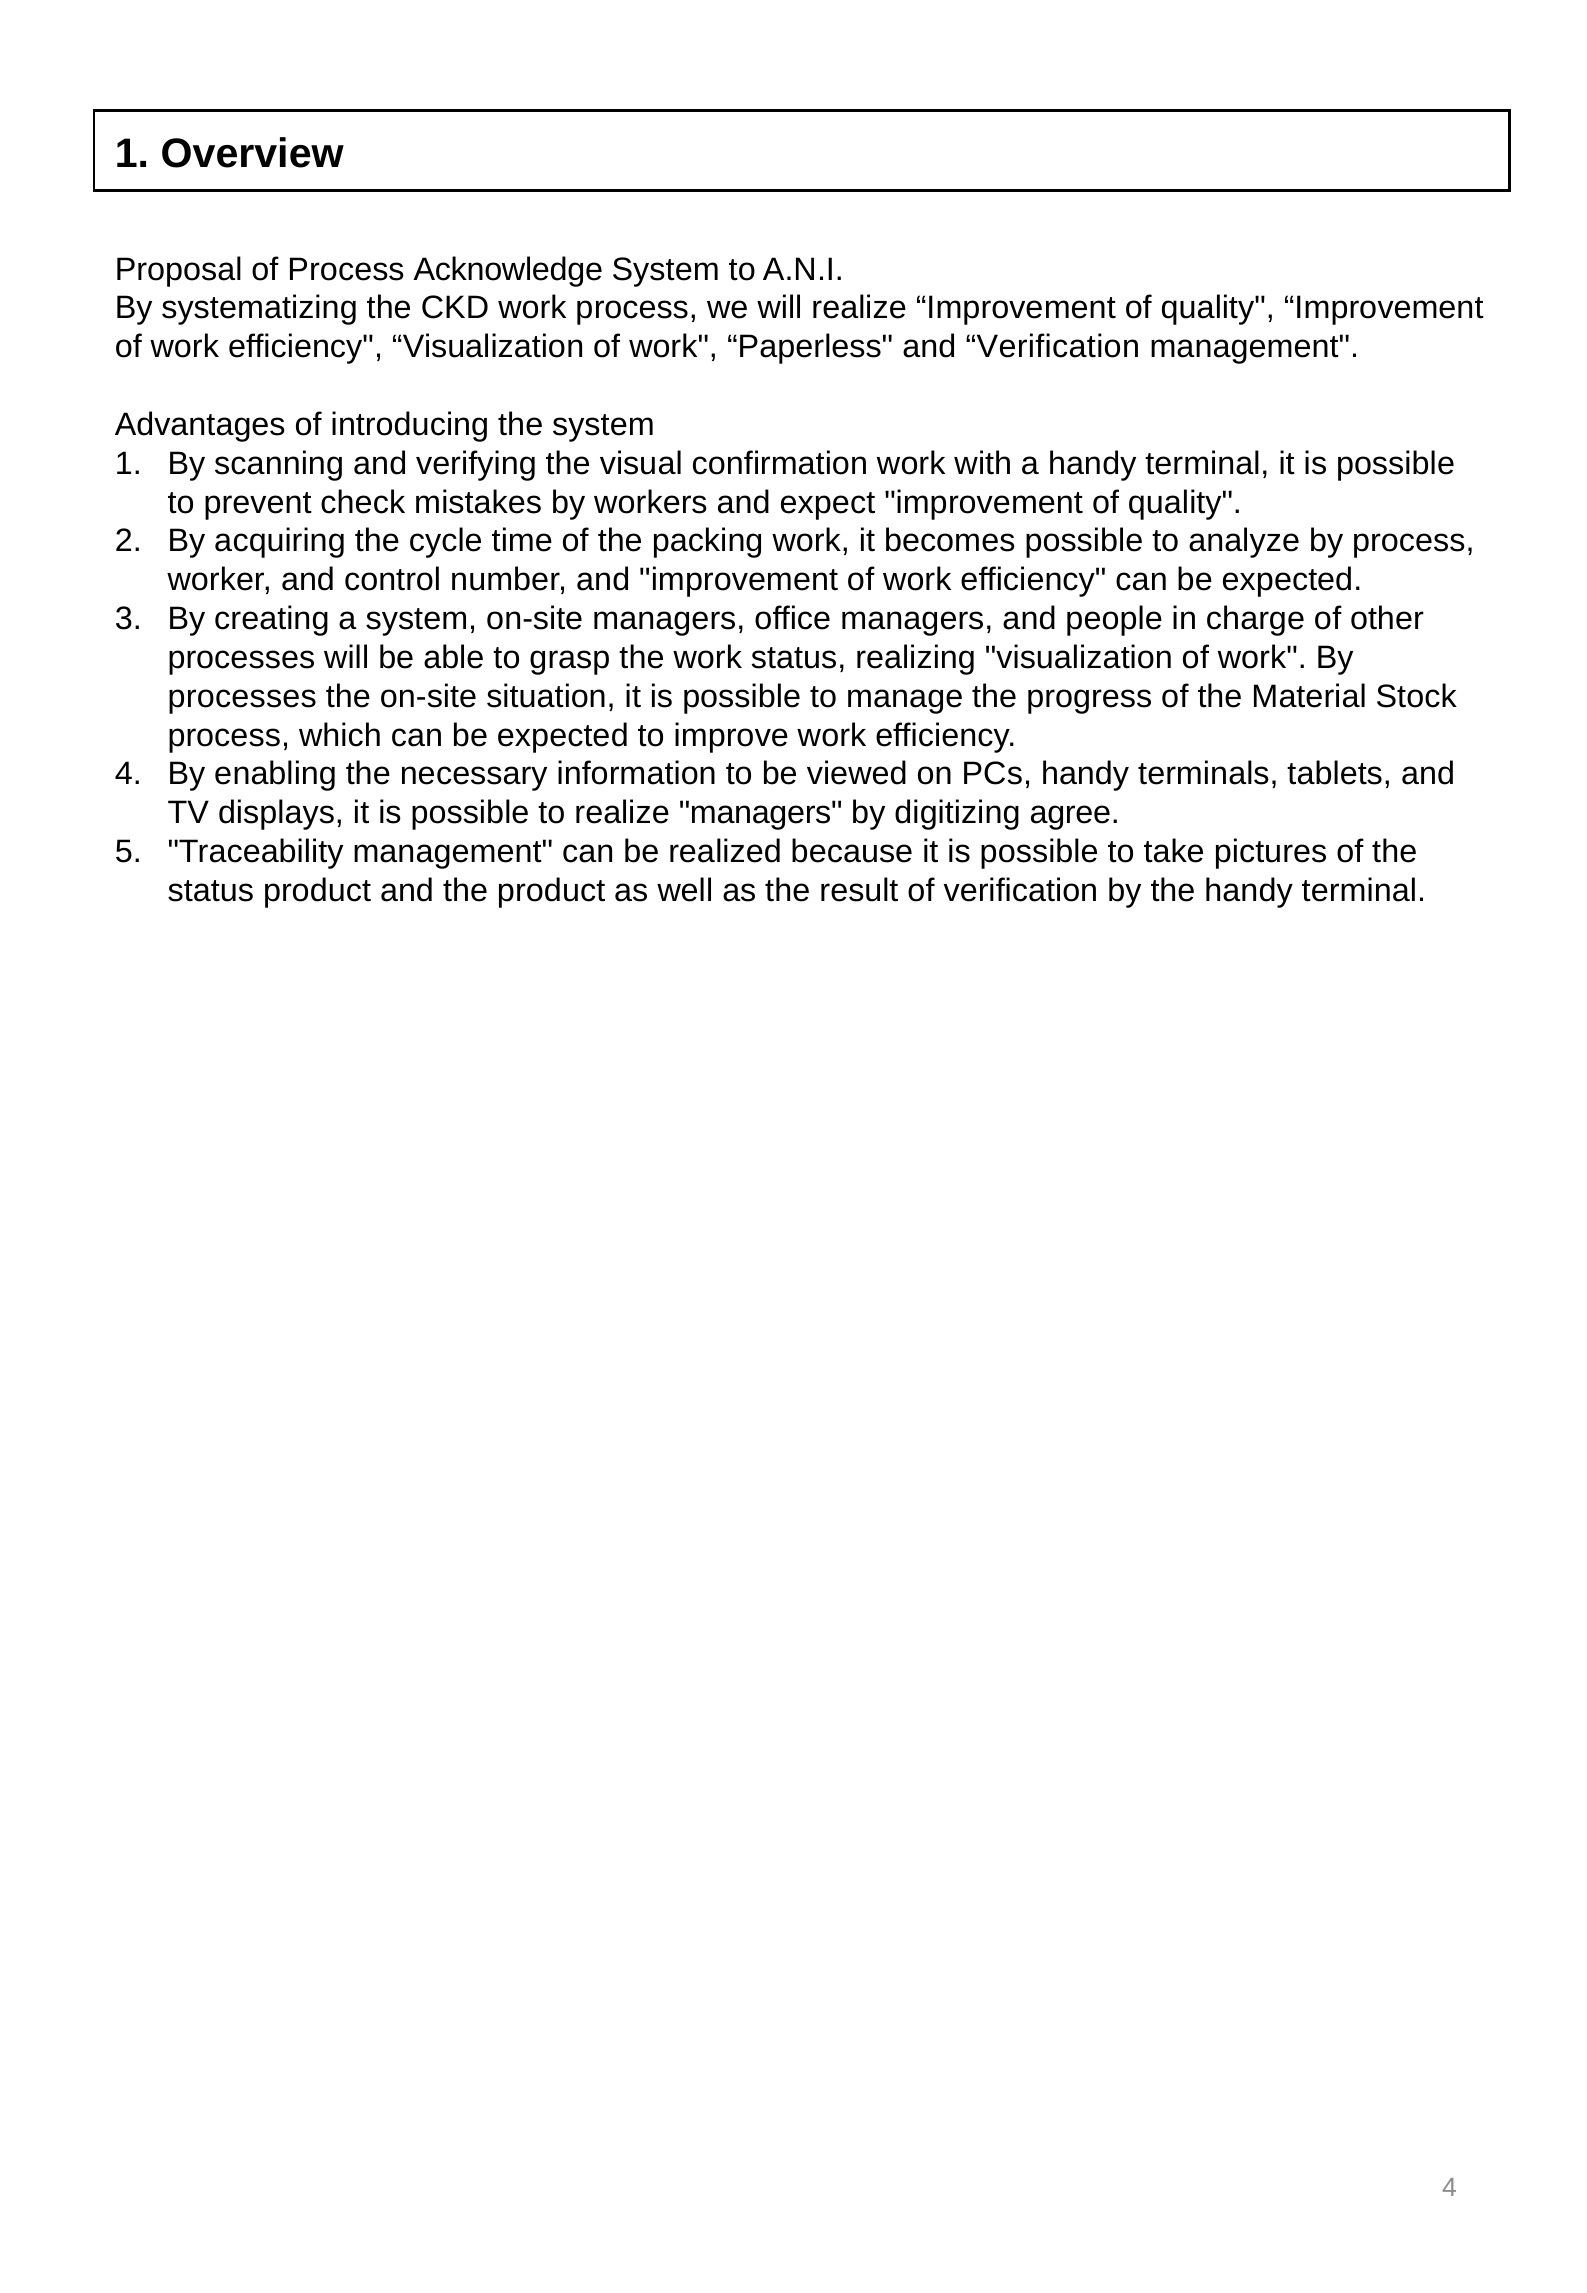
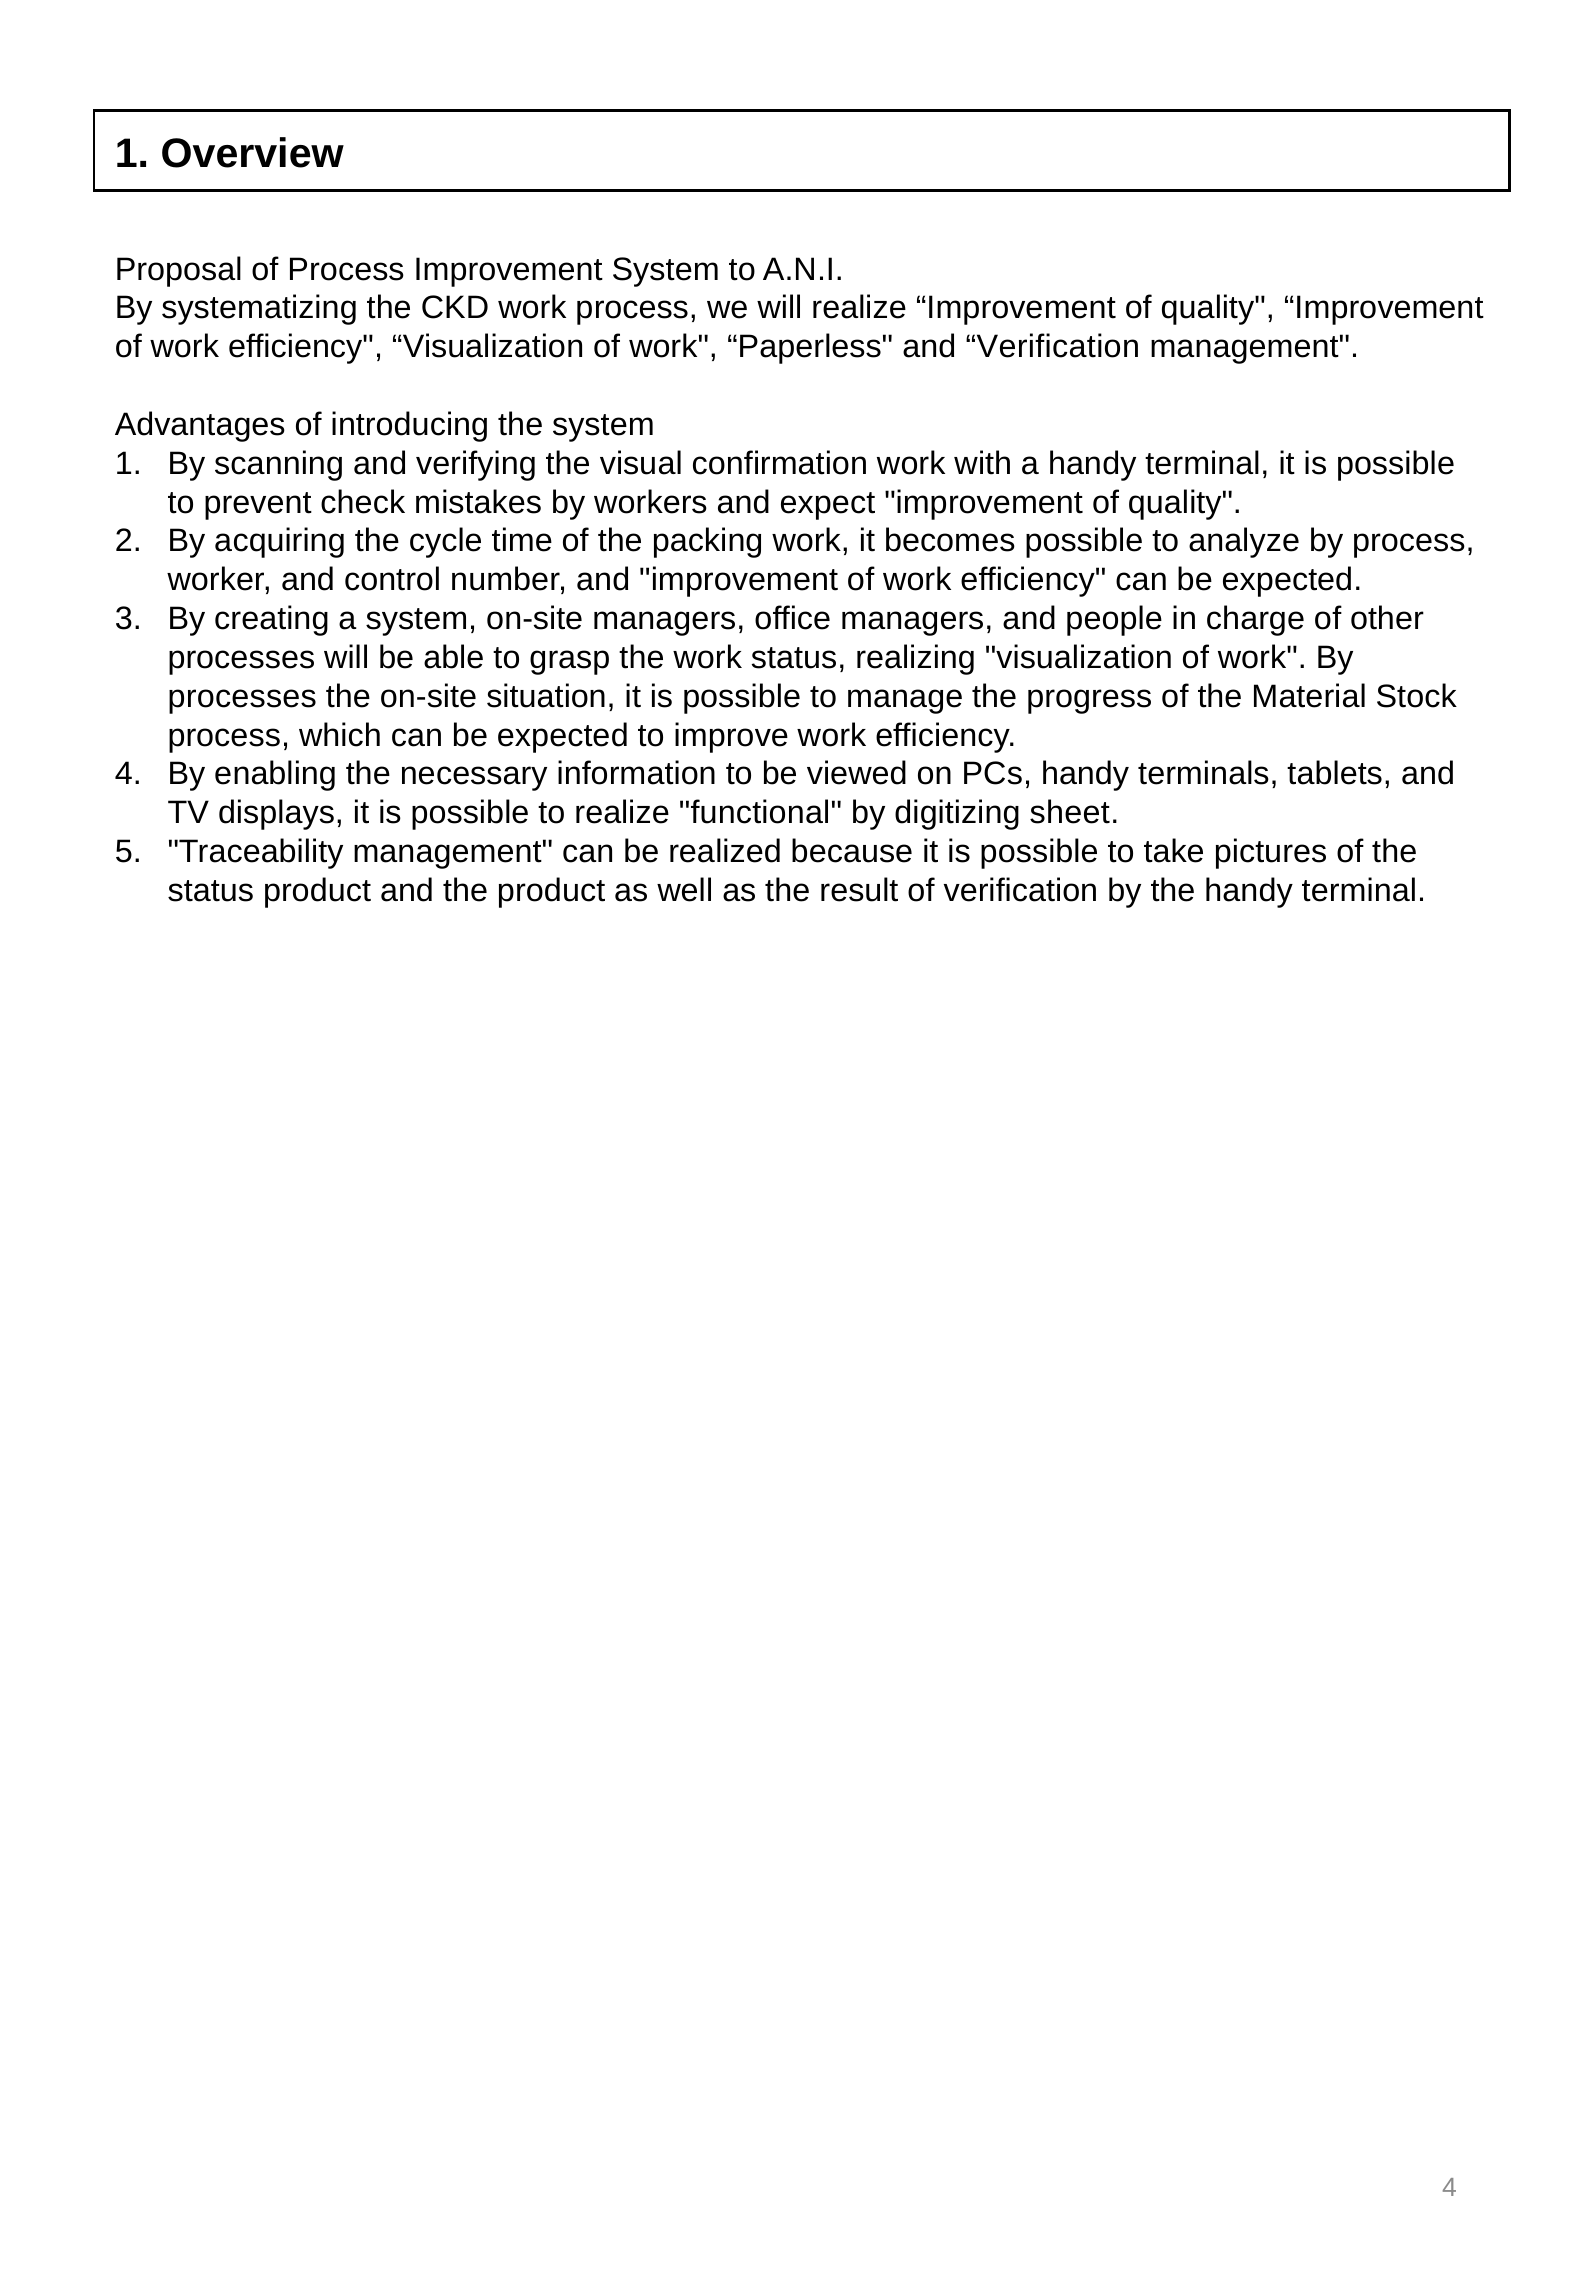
Process Acknowledge: Acknowledge -> Improvement (508, 269)
realize managers: managers -> functional (760, 813)
agree: agree -> sheet (1074, 813)
